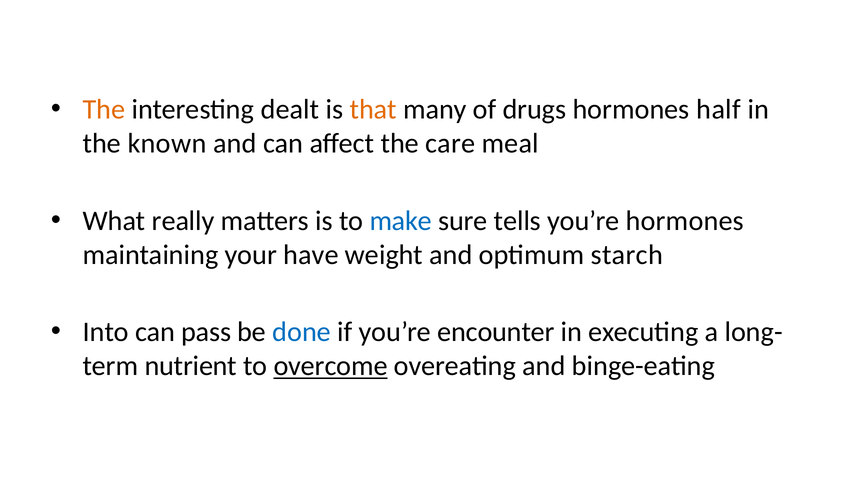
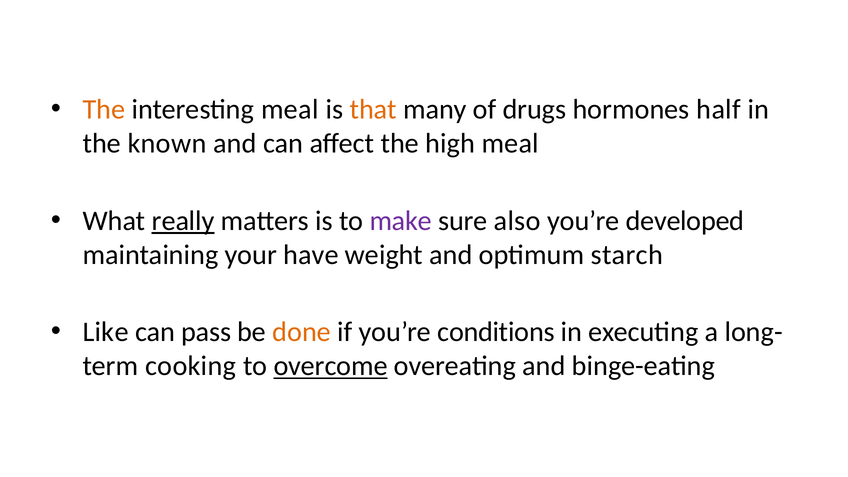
interesting dealt: dealt -> meal (290, 109)
care: care -> high (450, 143)
really underline: none -> present (183, 221)
make colour: blue -> purple (401, 221)
tells: tells -> also (517, 221)
you’re hormones: hormones -> developed (685, 221)
Into: Into -> Like (106, 332)
done colour: blue -> orange (302, 332)
encounter: encounter -> conditions (496, 332)
nutrient: nutrient -> cooking (191, 366)
